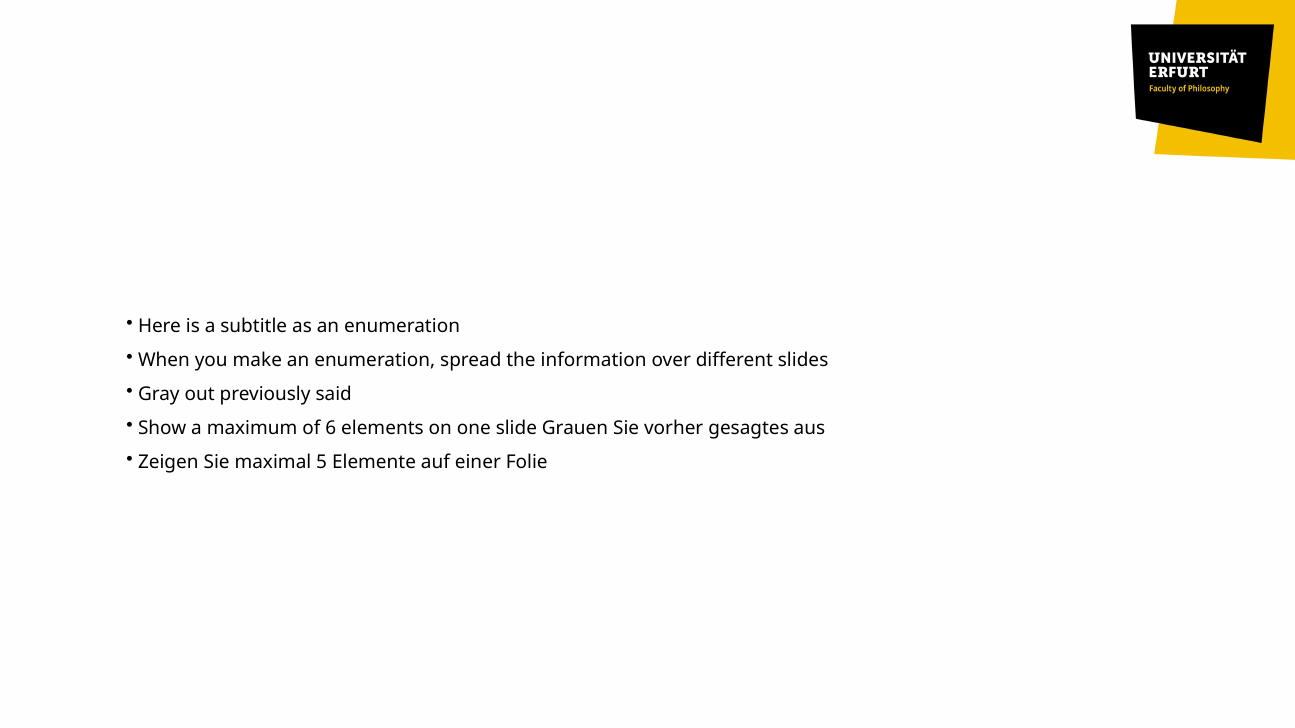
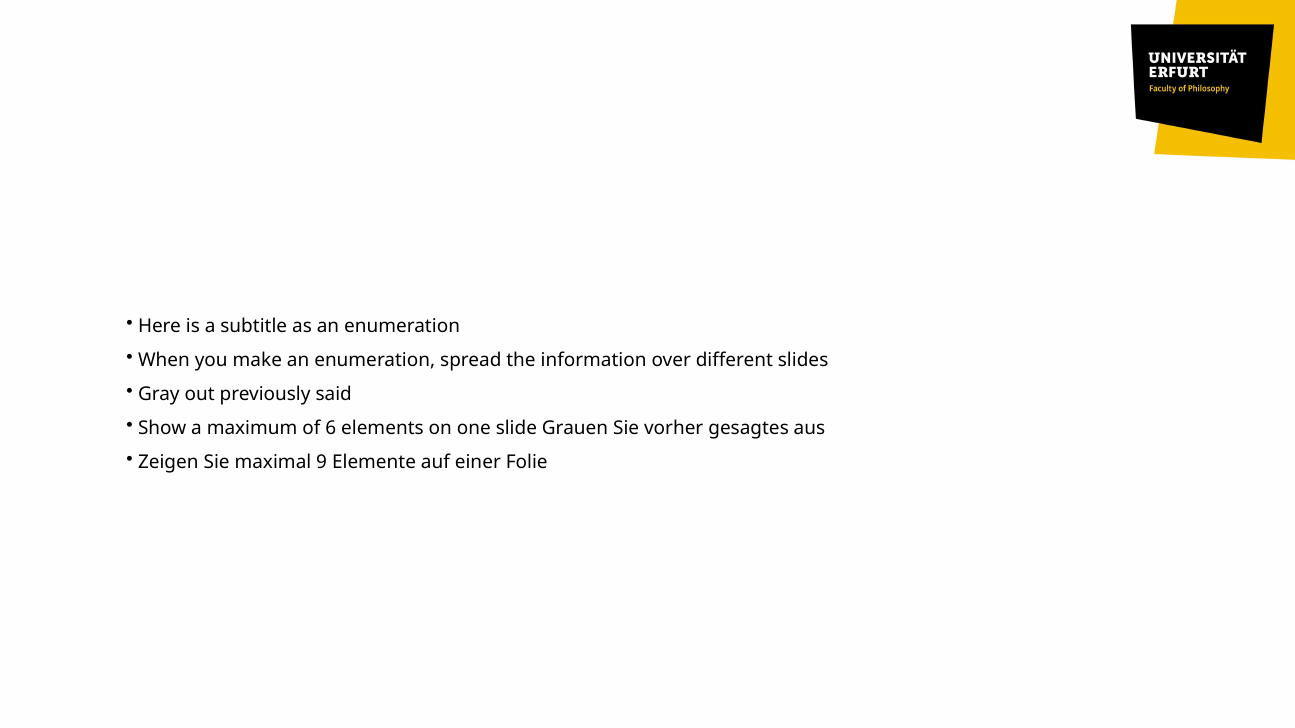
5: 5 -> 9 (322, 463)
